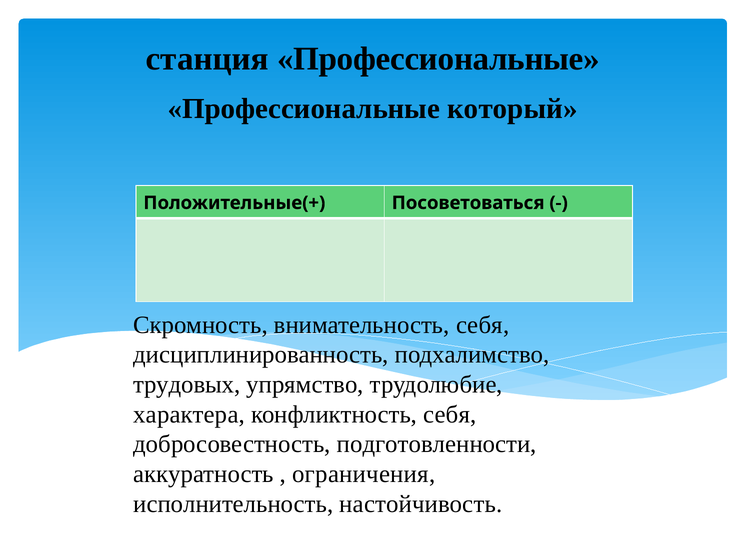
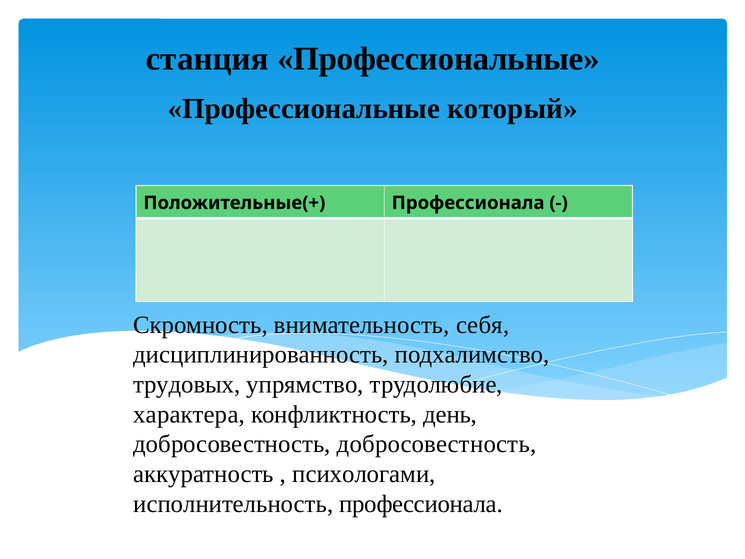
Положительные(+ Посоветоваться: Посоветоваться -> Профессионала (468, 203)
конфликтность себя: себя -> день (450, 414)
добросовестность подготовленности: подготовленности -> добросовестность (437, 444)
ограничения: ограничения -> психологами (364, 474)
исполнительность настойчивость: настойчивость -> профессионала (421, 504)
